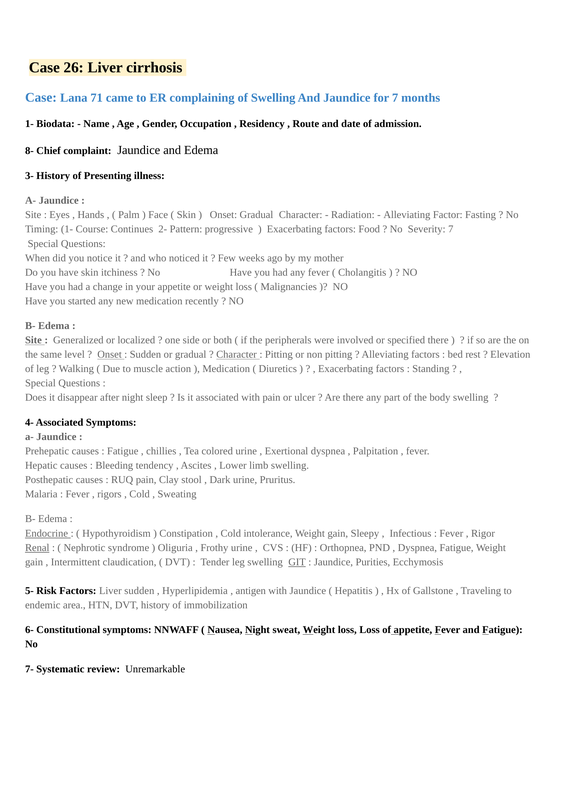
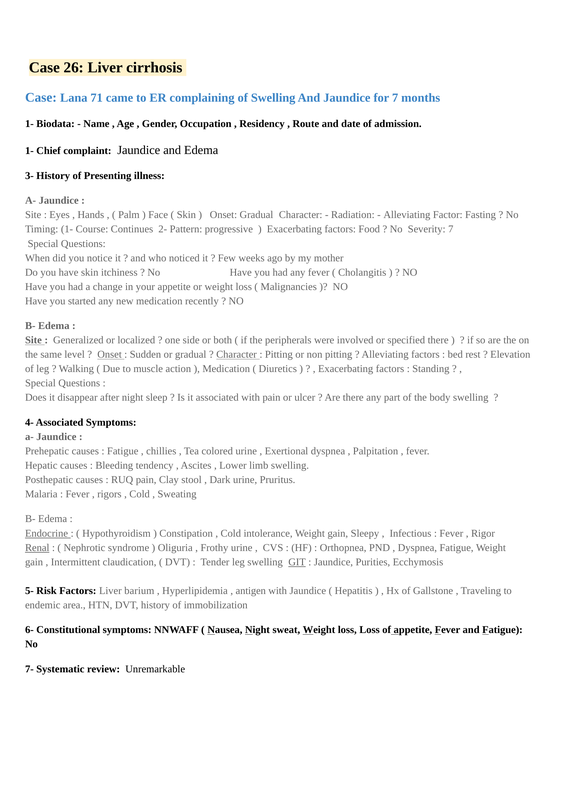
8-: 8- -> 1- (29, 151)
Liver sudden: sudden -> barium (139, 591)
